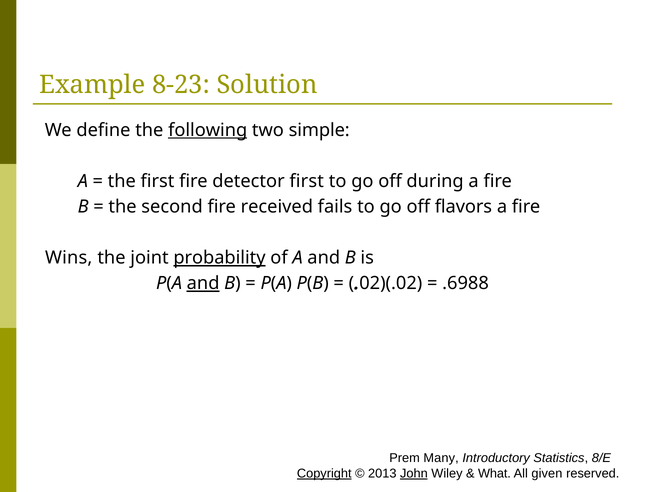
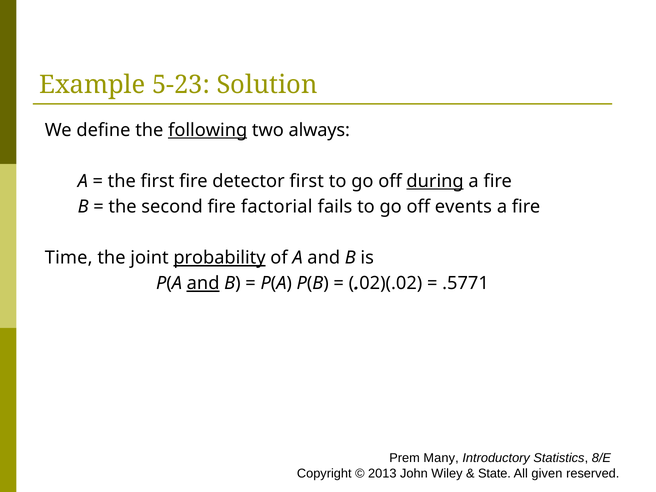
8-23: 8-23 -> 5-23 (181, 85)
simple: simple -> always (319, 130)
during underline: none -> present (435, 181)
received: received -> factorial (277, 207)
flavors: flavors -> events (463, 207)
Wins: Wins -> Time (69, 258)
.6988: .6988 -> .5771 (466, 283)
Copyright underline: present -> none (324, 473)
John underline: present -> none (414, 473)
What: What -> State (494, 473)
